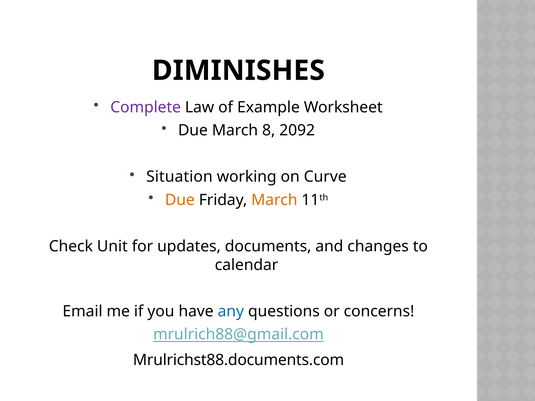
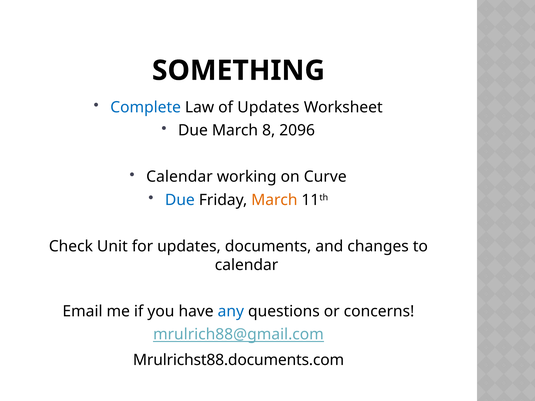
DIMINISHES: DIMINISHES -> SOMETHING (238, 71)
Complete colour: purple -> blue (146, 107)
of Example: Example -> Updates (268, 107)
2092: 2092 -> 2096 (297, 130)
Situation: Situation -> Calendar (179, 177)
Due colour: orange -> blue (180, 200)
